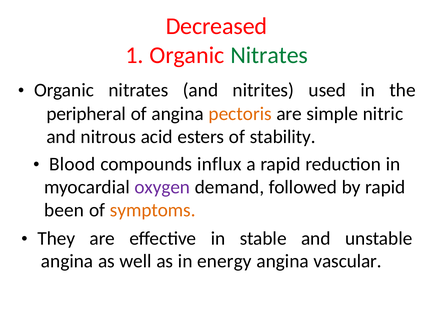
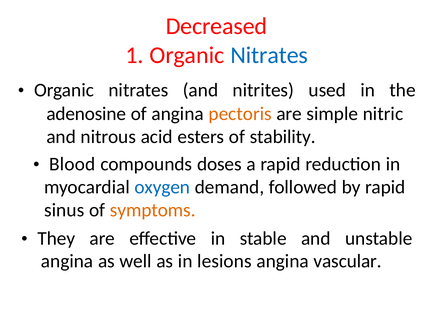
Nitrates colour: green -> blue (269, 55)
peripheral: peripheral -> adenosine (86, 114)
influx: influx -> doses (219, 165)
oxygen colour: purple -> blue (162, 187)
been: been -> sinus (64, 210)
energy: energy -> lesions (224, 262)
